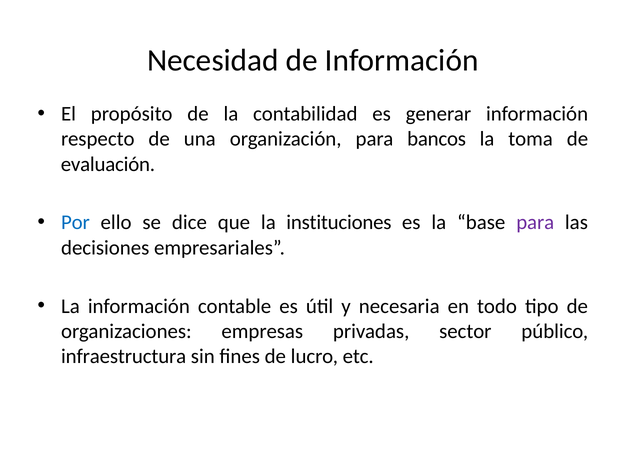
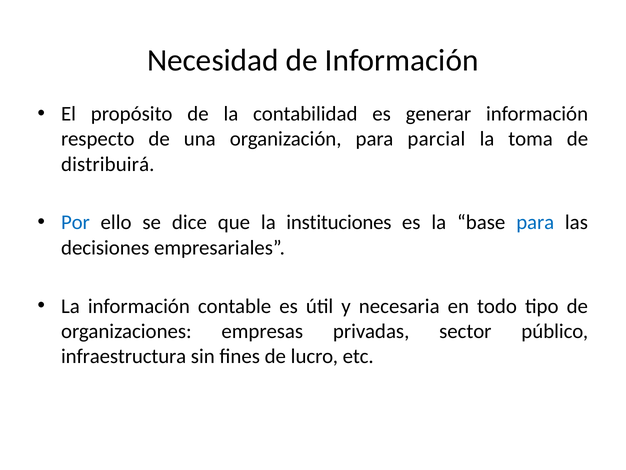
bancos: bancos -> parcial (436, 139)
evaluación: evaluación -> distribuirá (108, 164)
para colour: purple -> blue (535, 222)
